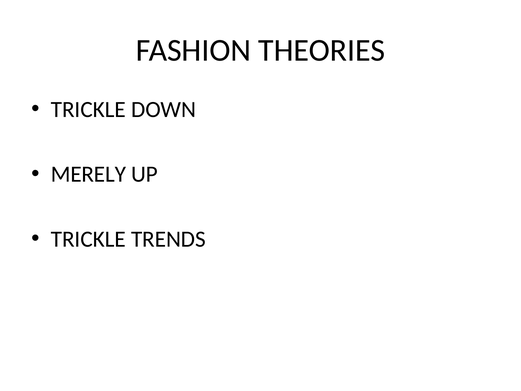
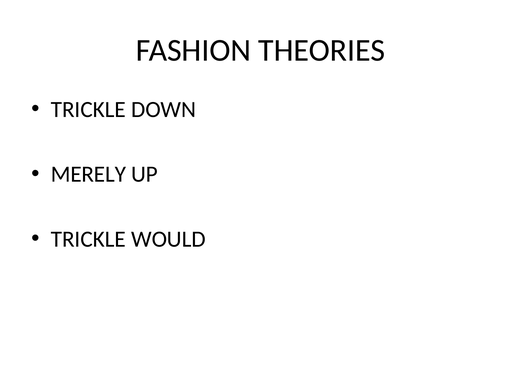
TRENDS: TRENDS -> WOULD (168, 239)
